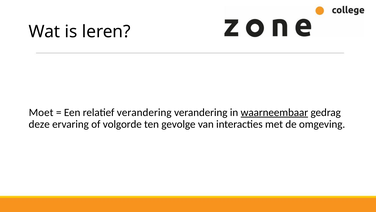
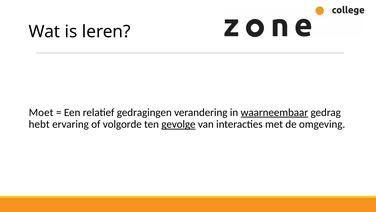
relatief verandering: verandering -> gedragingen (144, 112)
deze: deze -> hebt (39, 124)
gevolge underline: none -> present (178, 124)
